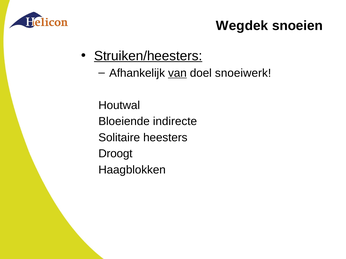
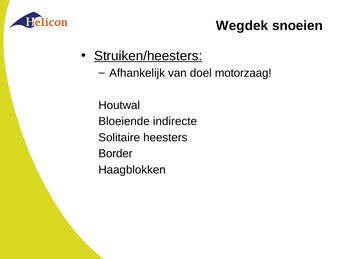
van underline: present -> none (177, 73)
snoeiwerk: snoeiwerk -> motorzaag (243, 73)
Droogt: Droogt -> Border (115, 154)
